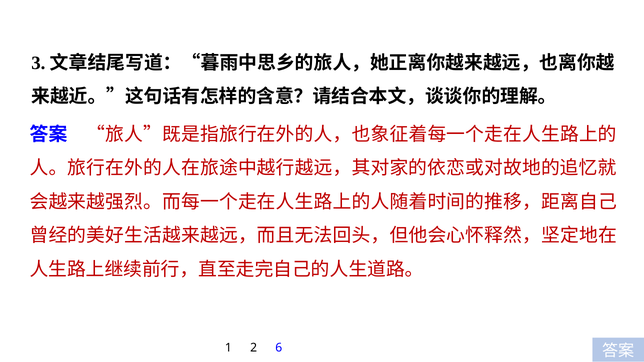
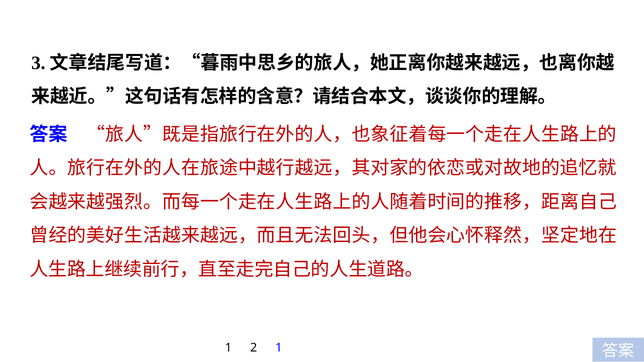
2 6: 6 -> 1 (279, 348)
